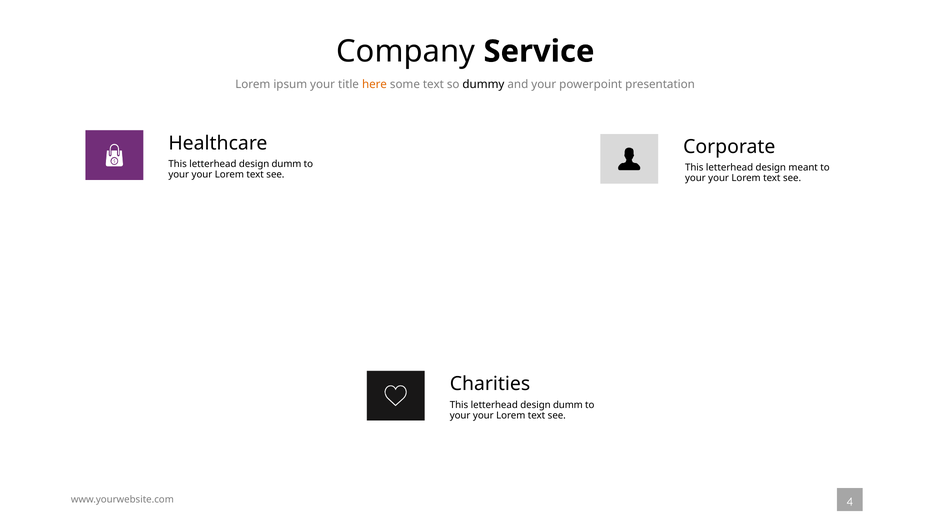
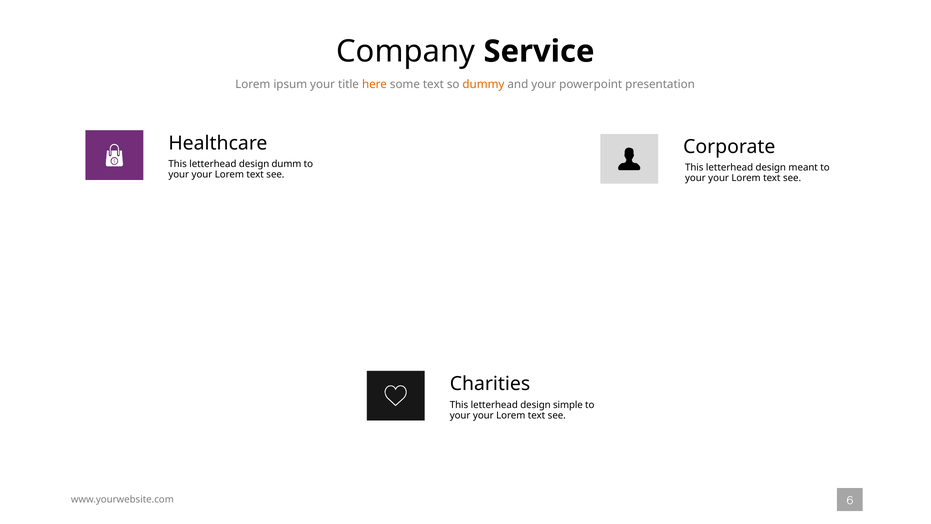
dummy colour: black -> orange (483, 84)
dumm: dumm -> simple (568, 405)
4: 4 -> 6 (850, 500)
